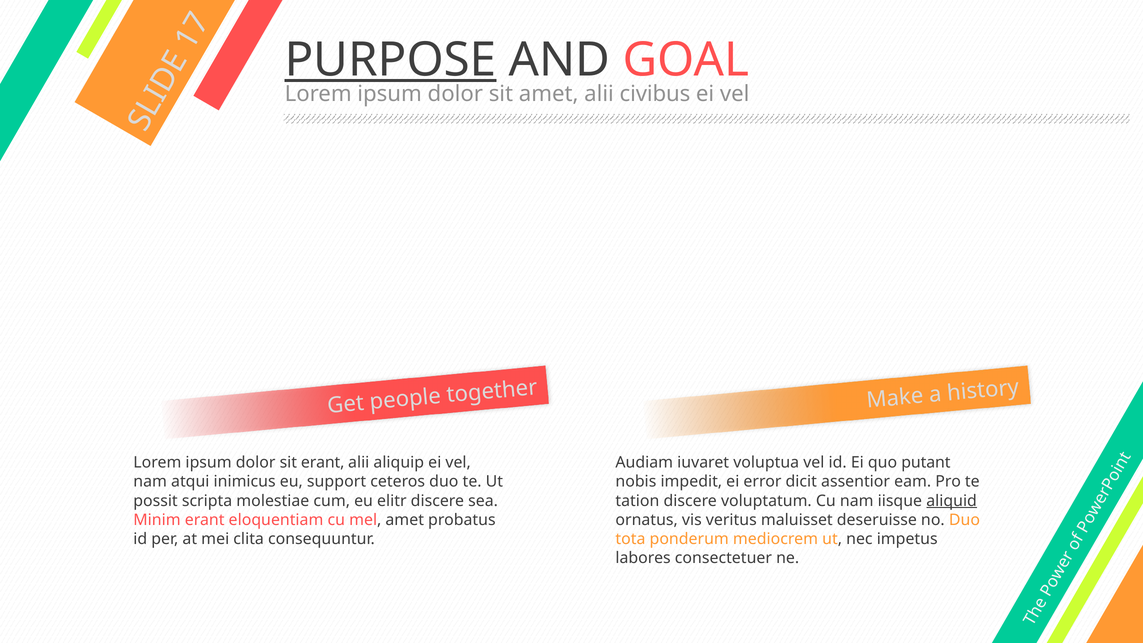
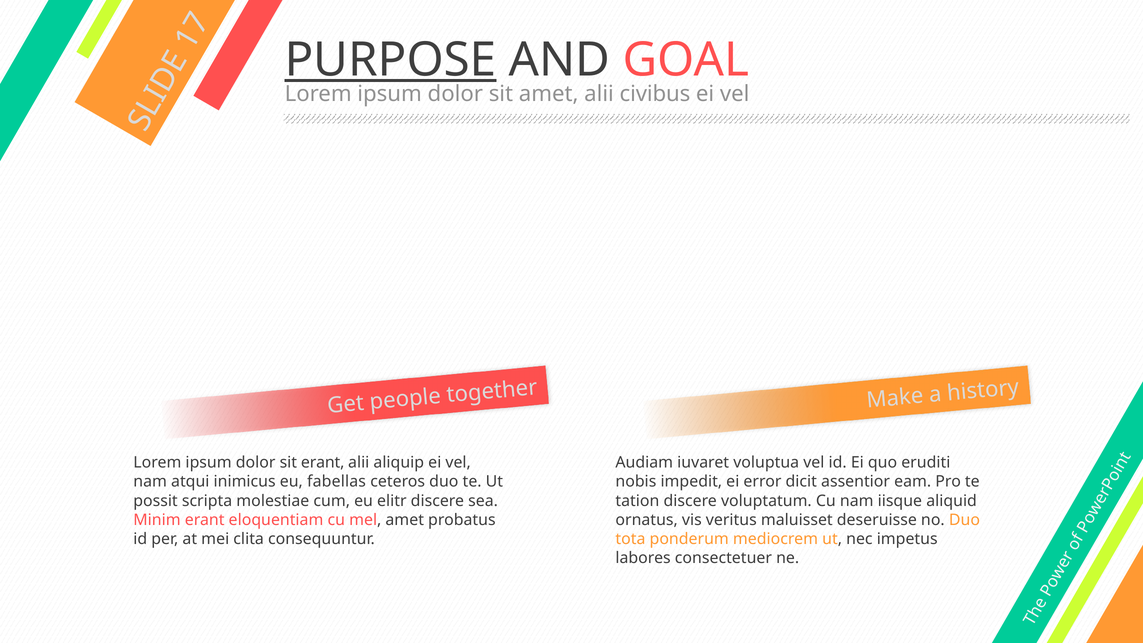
putant: putant -> eruditi (926, 463)
support: support -> fabellas (336, 482)
aliquid underline: present -> none (952, 501)
